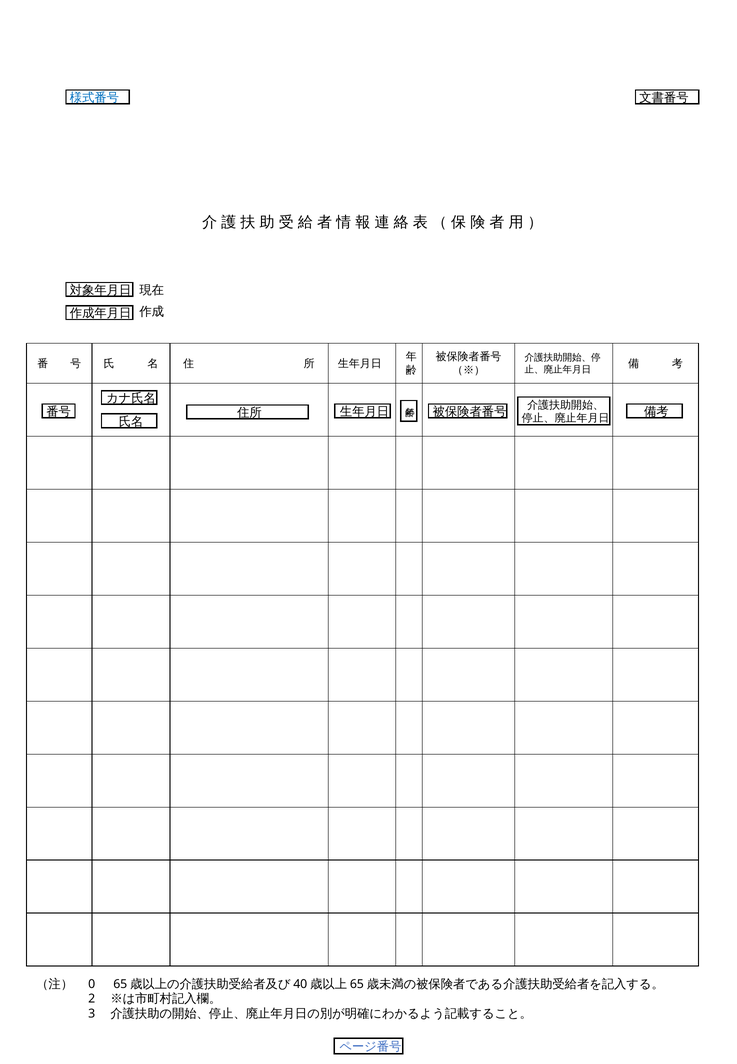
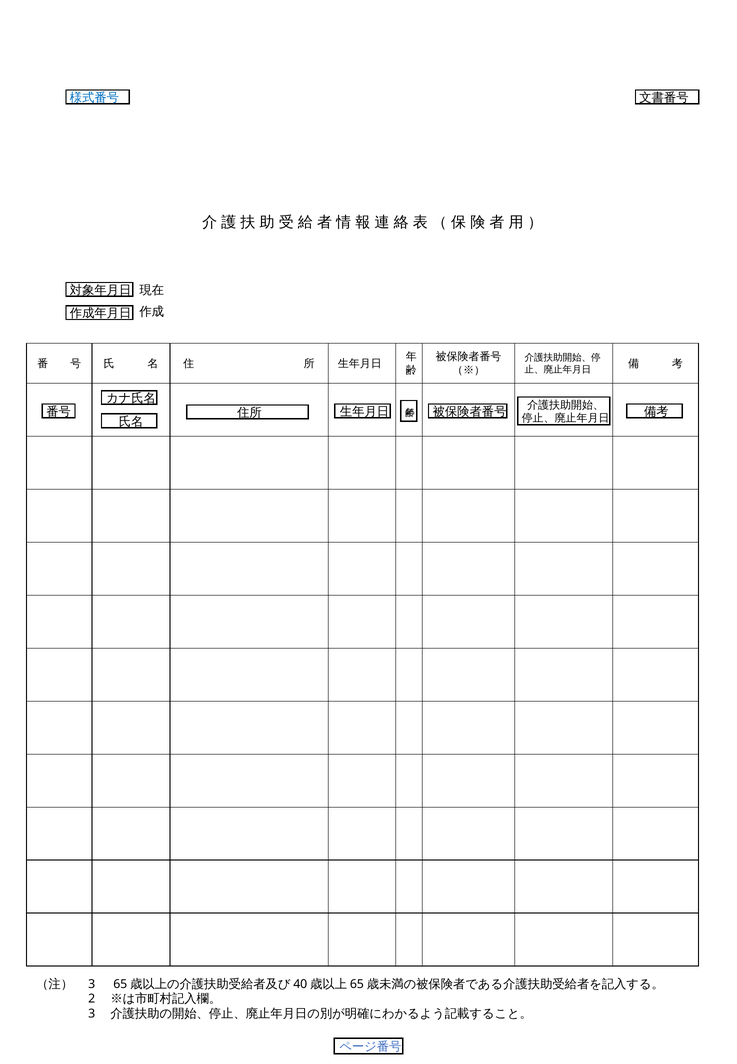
0: 0 -> 3 (92, 985)
